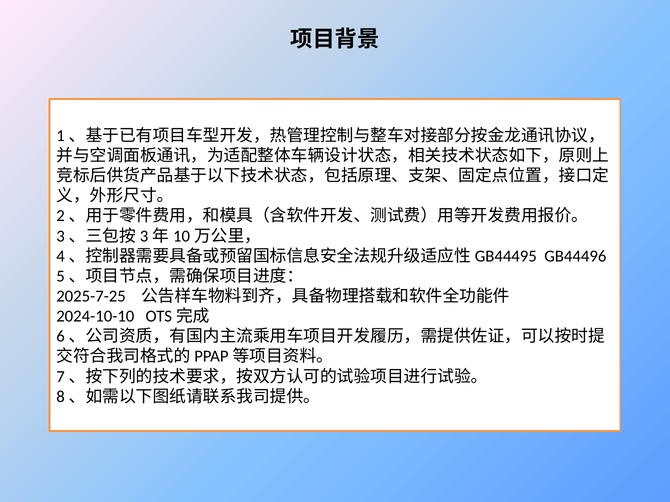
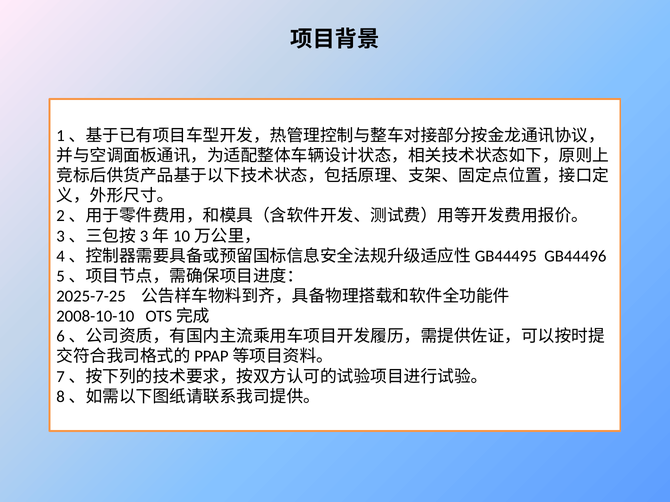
2024-10-10: 2024-10-10 -> 2008-10-10 (95, 317)
